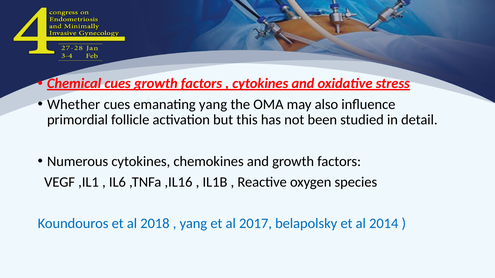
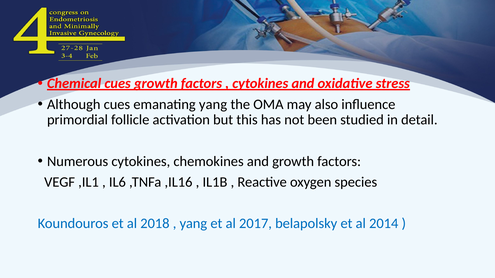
Whether: Whether -> Although (74, 104)
